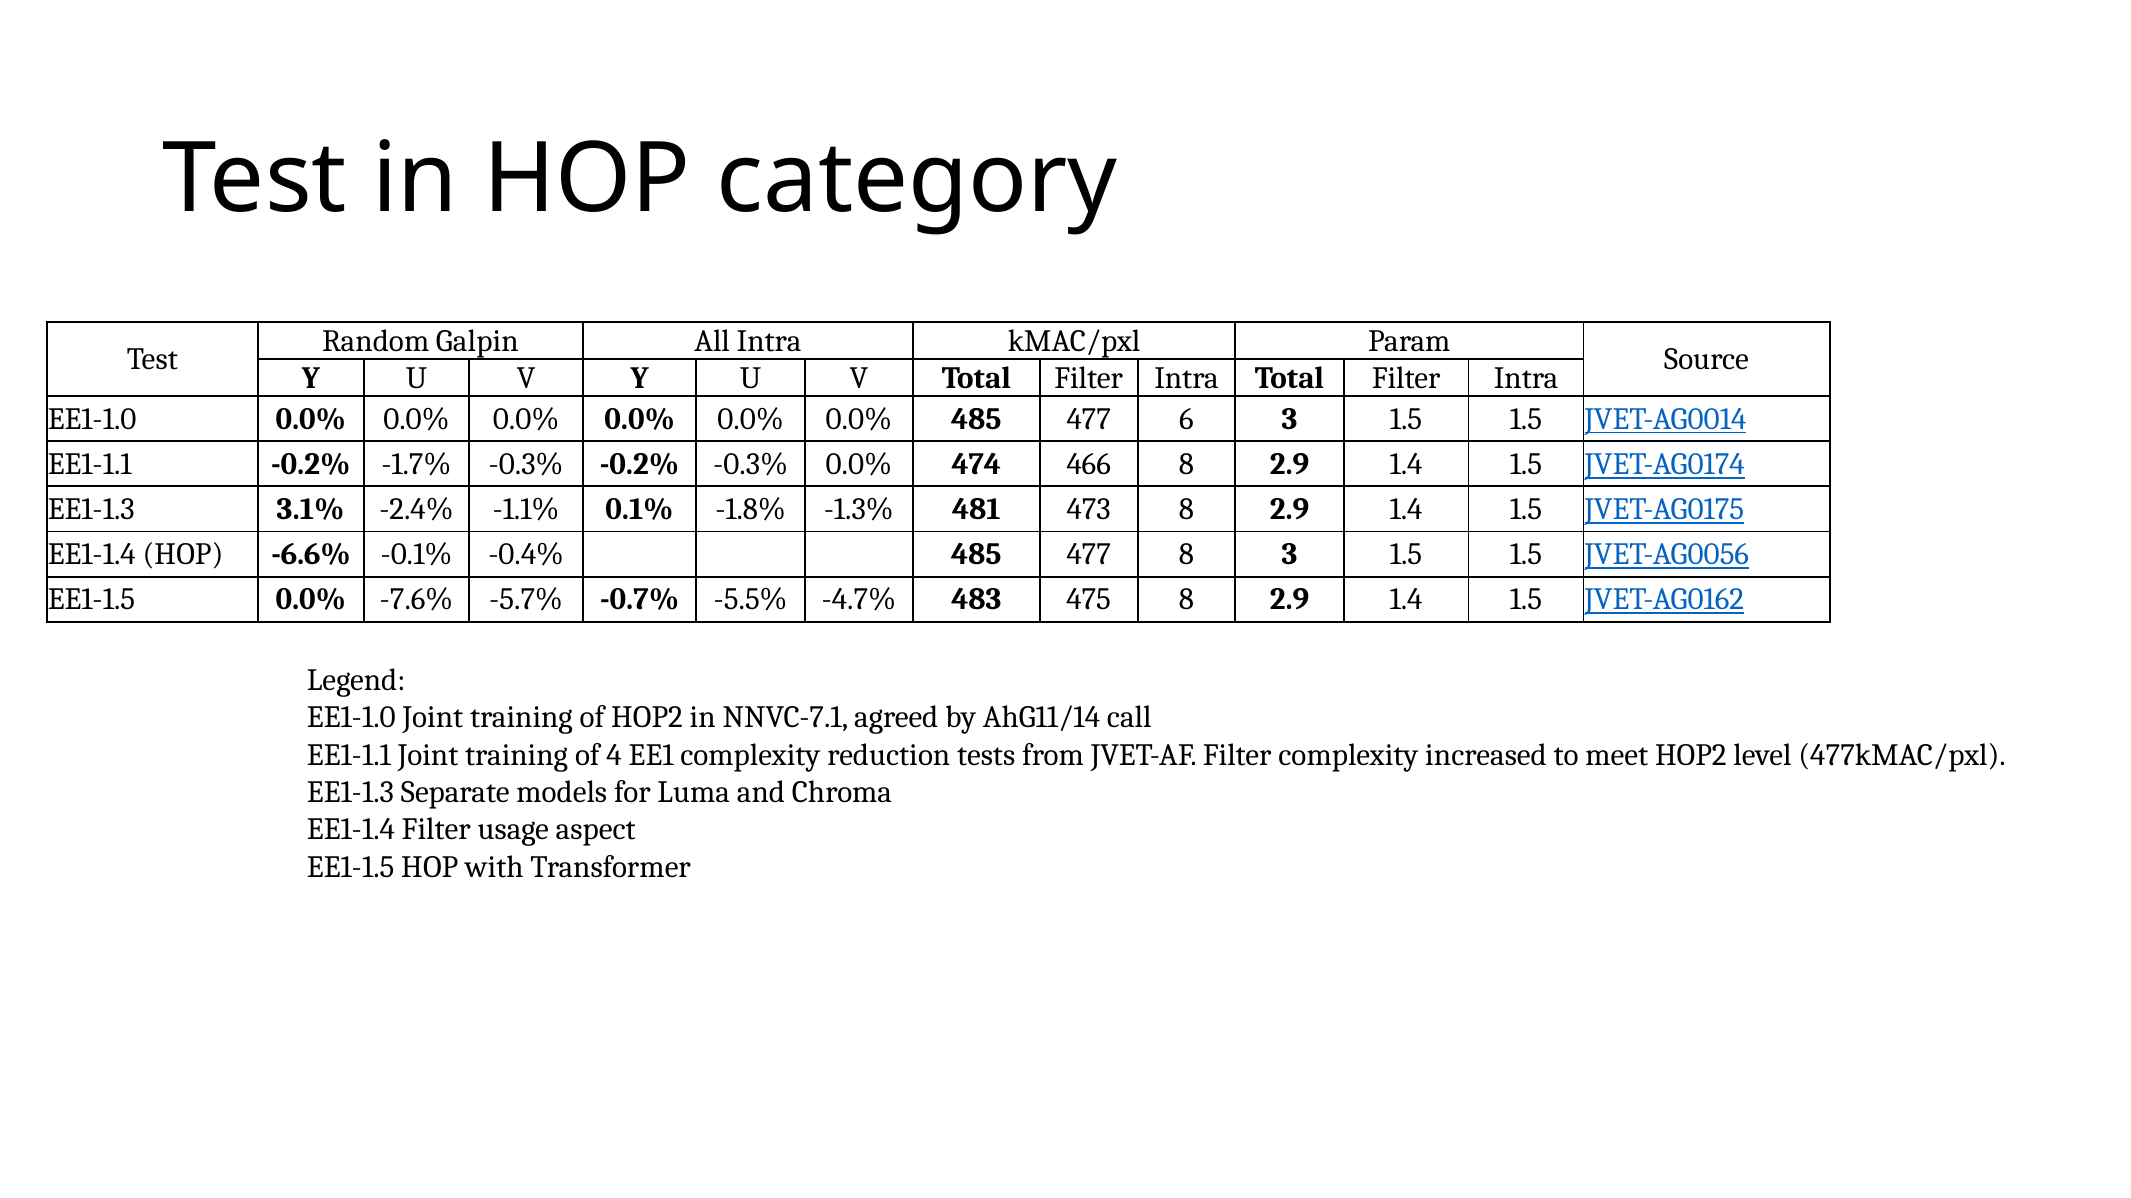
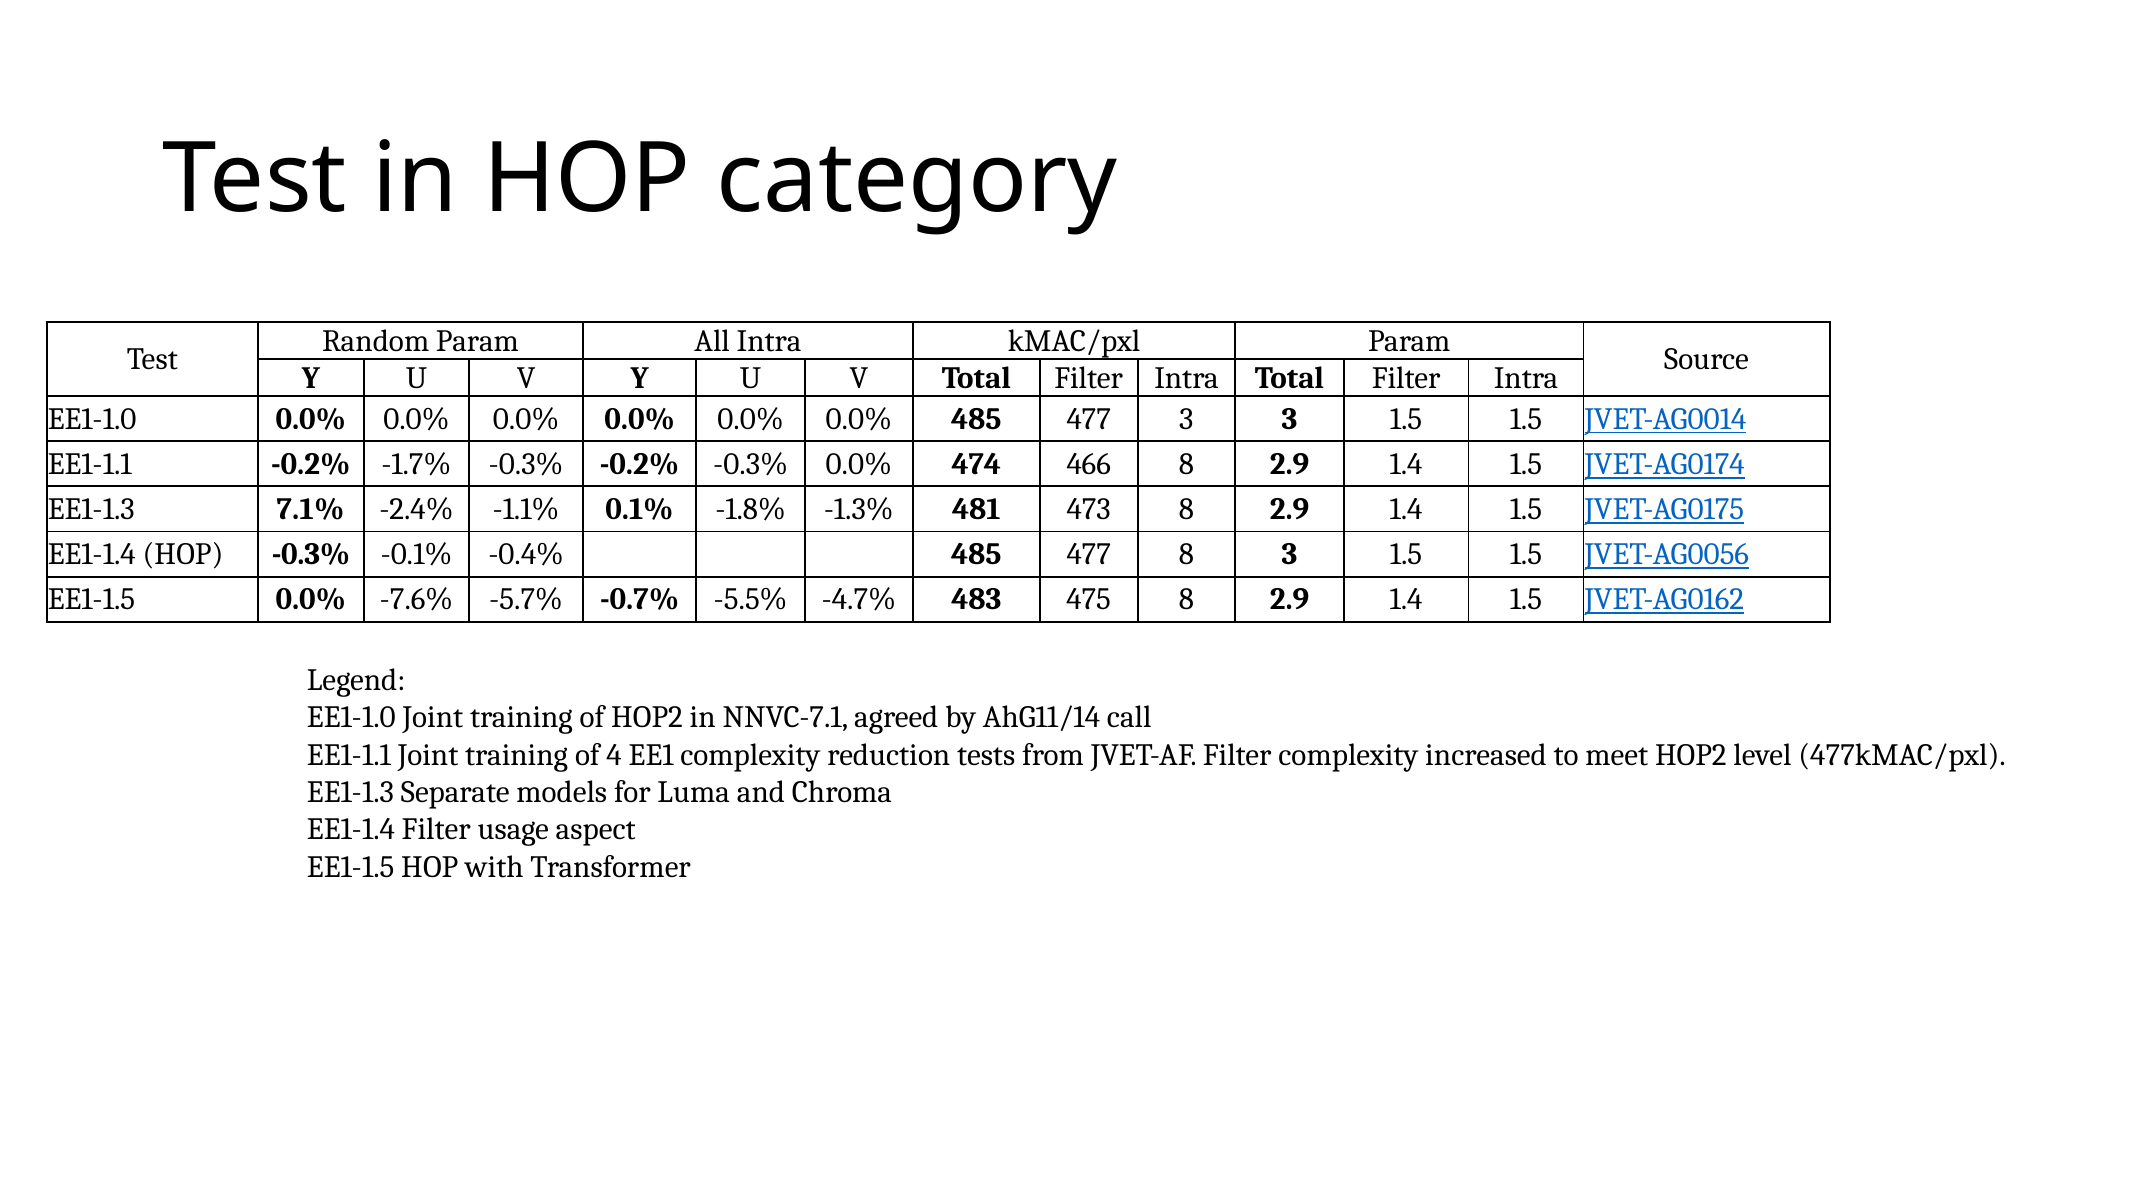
Random Galpin: Galpin -> Param (477, 341)
477 6: 6 -> 3 (1186, 419)
3.1%: 3.1% -> 7.1% (311, 510)
HOP -6.6%: -6.6% -> -0.3% (311, 555)
